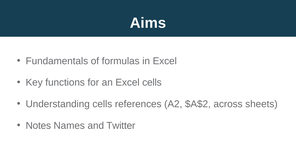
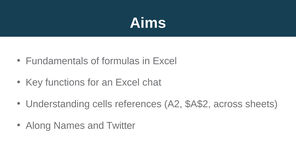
Excel cells: cells -> chat (152, 82)
Notes: Notes -> Along (38, 125)
